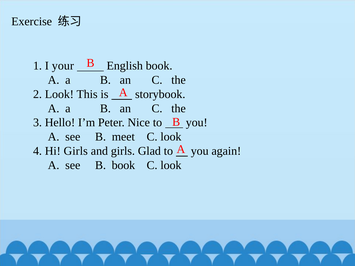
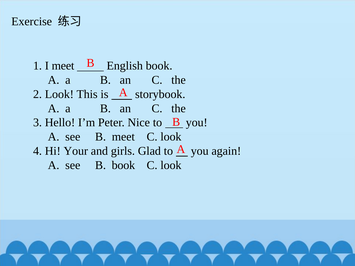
I your: your -> meet (63, 66)
Hi Girls: Girls -> Your (76, 151)
